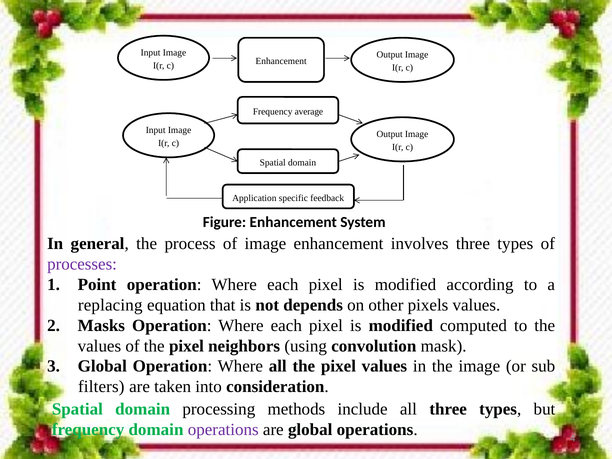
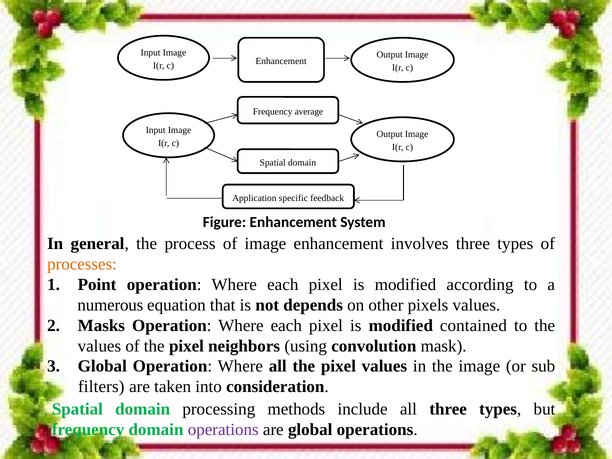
processes colour: purple -> orange (82, 264)
replacing: replacing -> numerous (110, 305)
computed: computed -> contained (473, 326)
